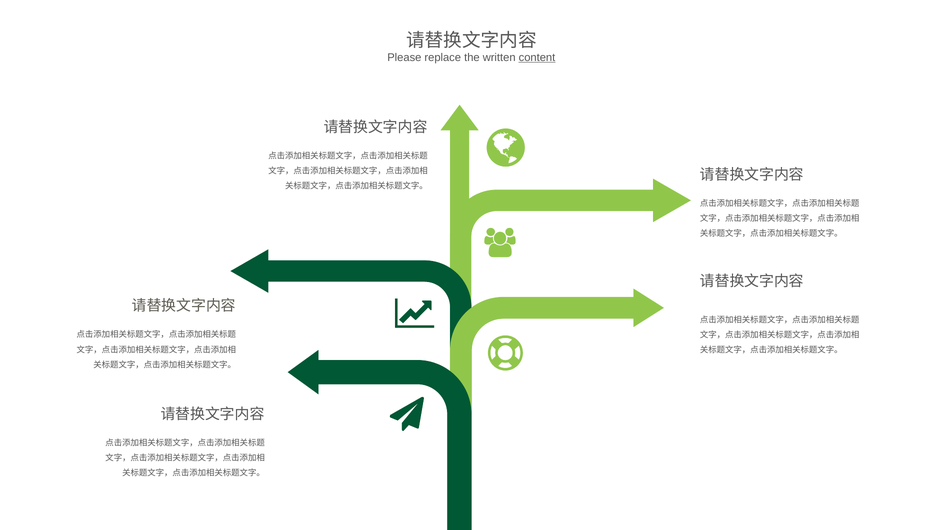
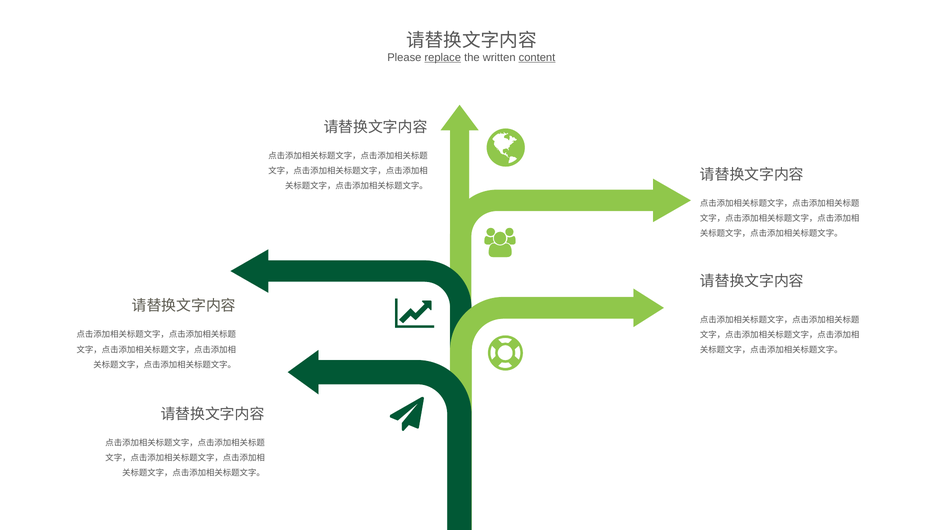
replace underline: none -> present (443, 57)
